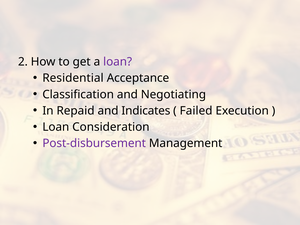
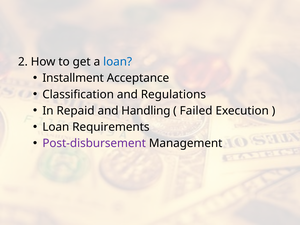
loan colour: purple -> blue (118, 62)
Residential: Residential -> Installment (73, 78)
Negotiating: Negotiating -> Regulations (173, 94)
Indicates: Indicates -> Handling (146, 111)
Consideration: Consideration -> Requirements (111, 127)
